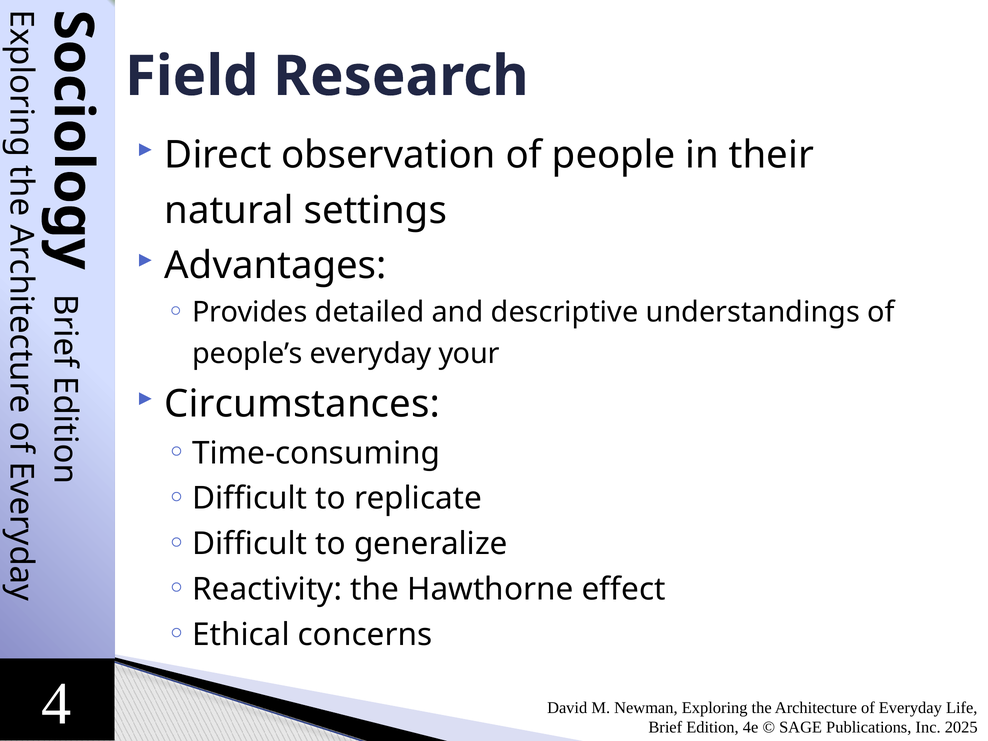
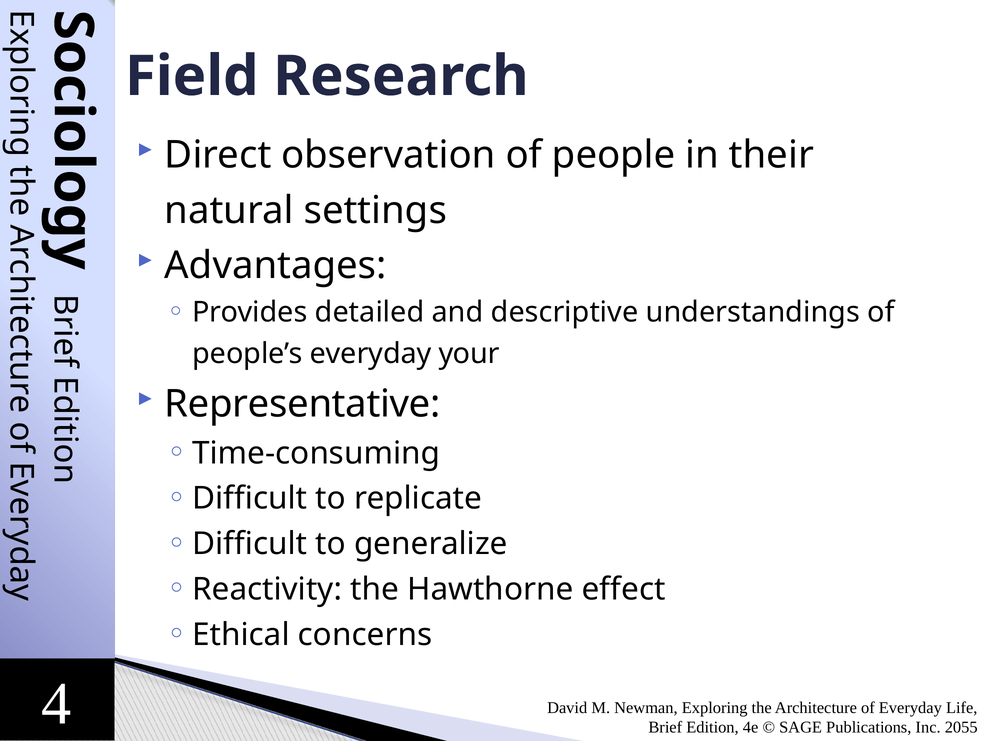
Circumstances: Circumstances -> Representative (302, 404)
2025: 2025 -> 2055 (961, 727)
